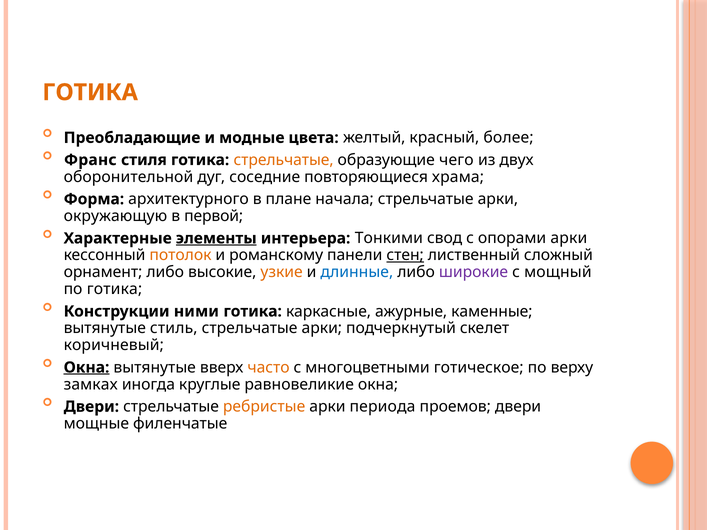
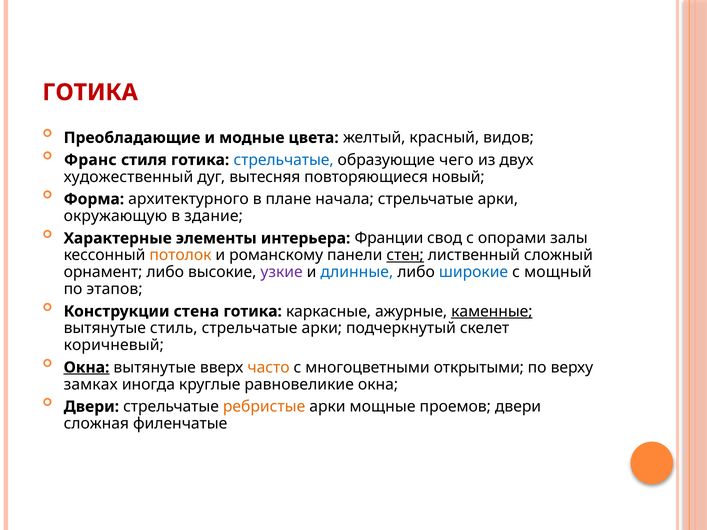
ГОТИКА colour: orange -> red (90, 92)
более: более -> видов (509, 138)
стрельчатые colour: orange -> blue (284, 160)
оборонительной: оборонительной -> художественный (128, 177)
соседние: соседние -> вытесняя (265, 177)
храма: храма -> новый (458, 177)
первой: первой -> здание (214, 216)
элементы underline: present -> none (216, 238)
Тонкими: Тонкими -> Франции (389, 238)
опорами арки: арки -> залы (569, 238)
узкие colour: orange -> purple (282, 272)
широкие colour: purple -> blue (474, 272)
по готика: готика -> этапов (115, 289)
ними: ними -> стена (196, 311)
каменные underline: none -> present (492, 311)
готическое: готическое -> открытыми (479, 368)
периода: периода -> мощные (383, 407)
мощные: мощные -> сложная (96, 424)
